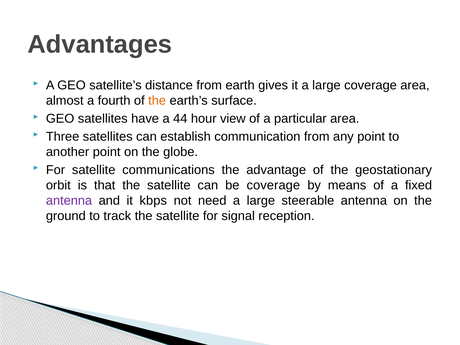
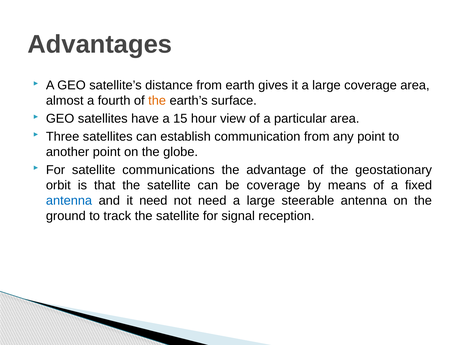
44: 44 -> 15 (180, 119)
antenna colour: purple -> blue (69, 201)
it kbps: kbps -> need (153, 201)
